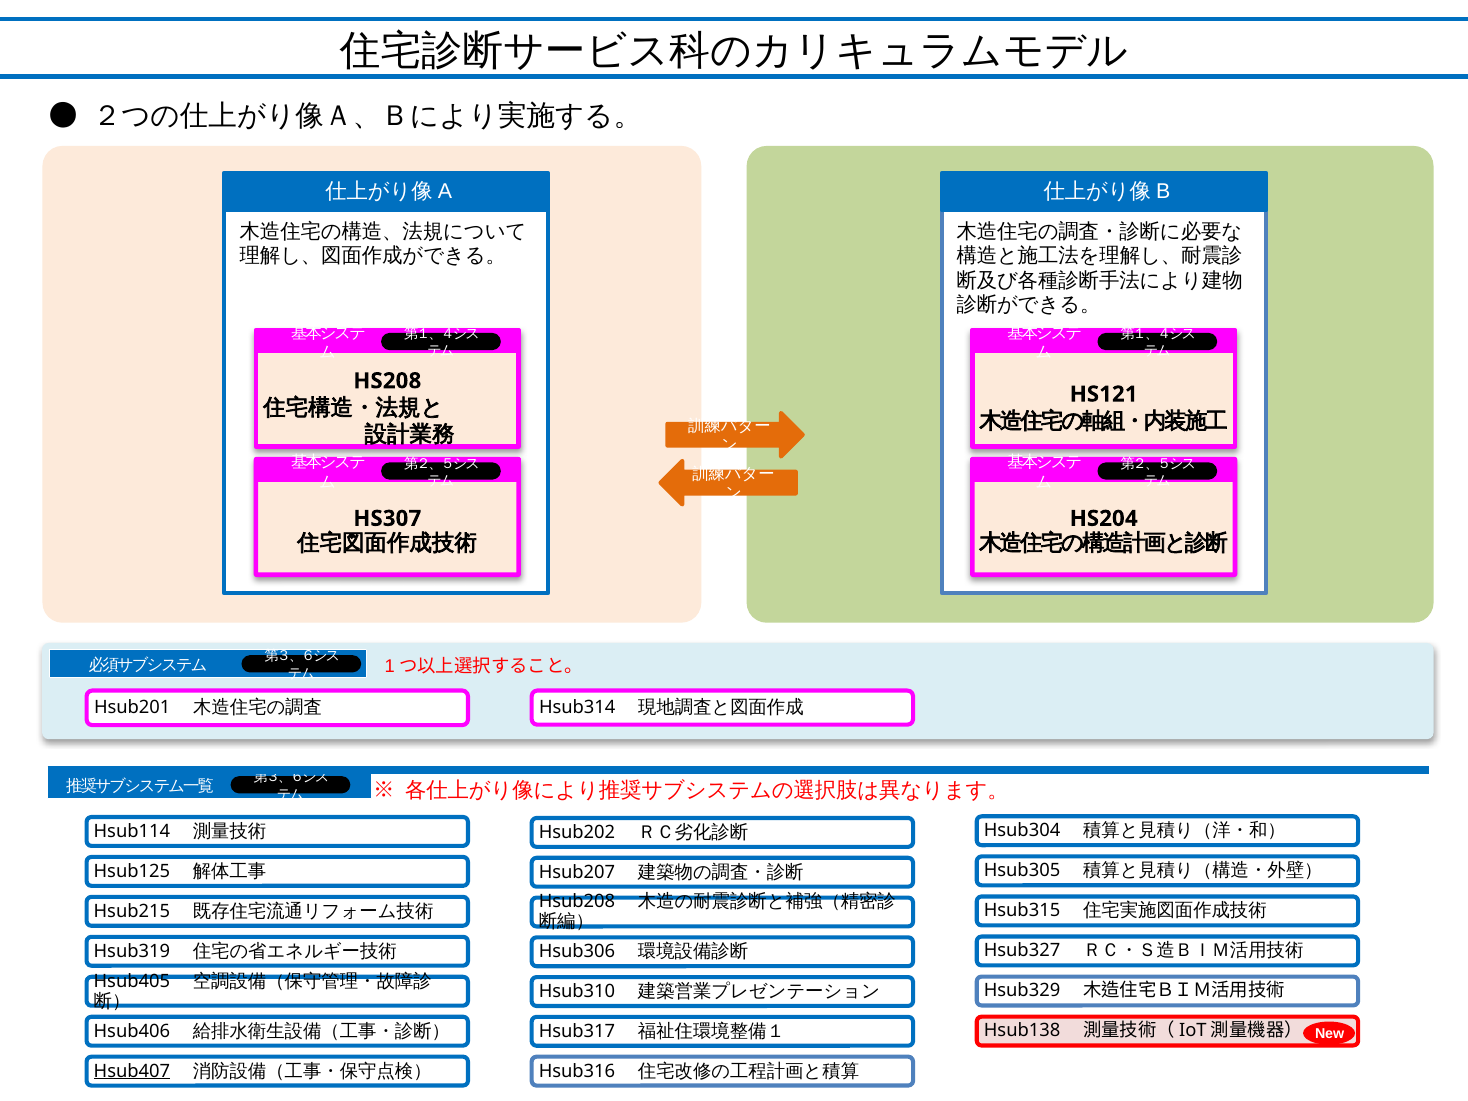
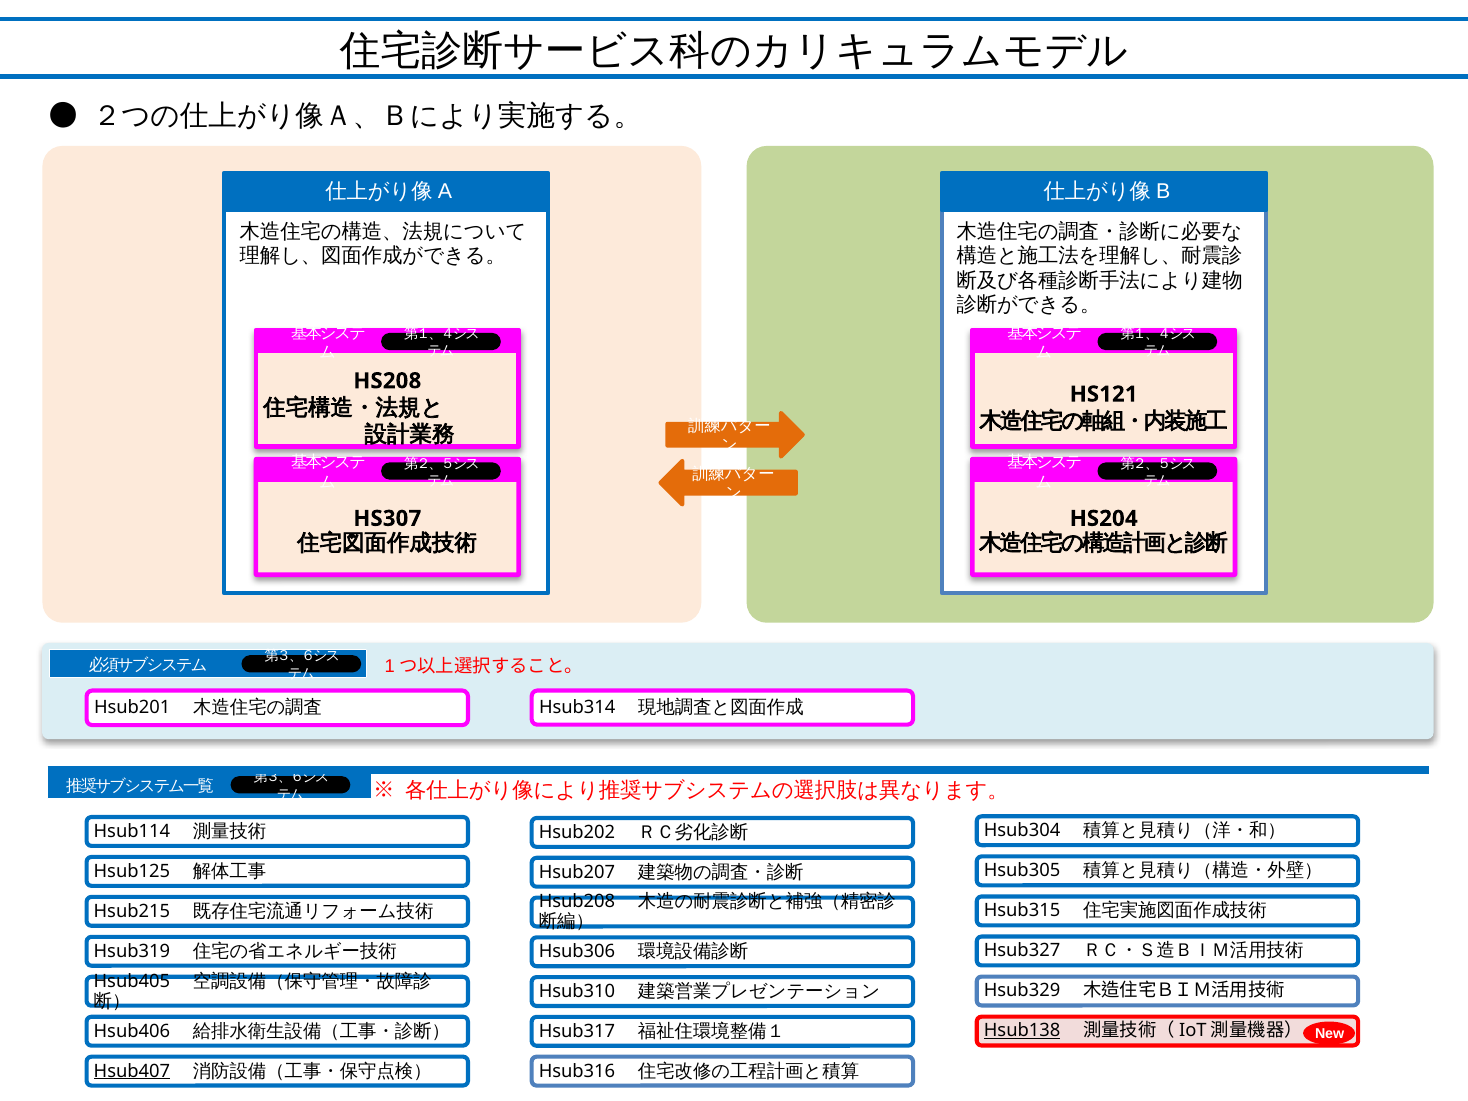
Hsub138 underline: none -> present (1022, 1031)
